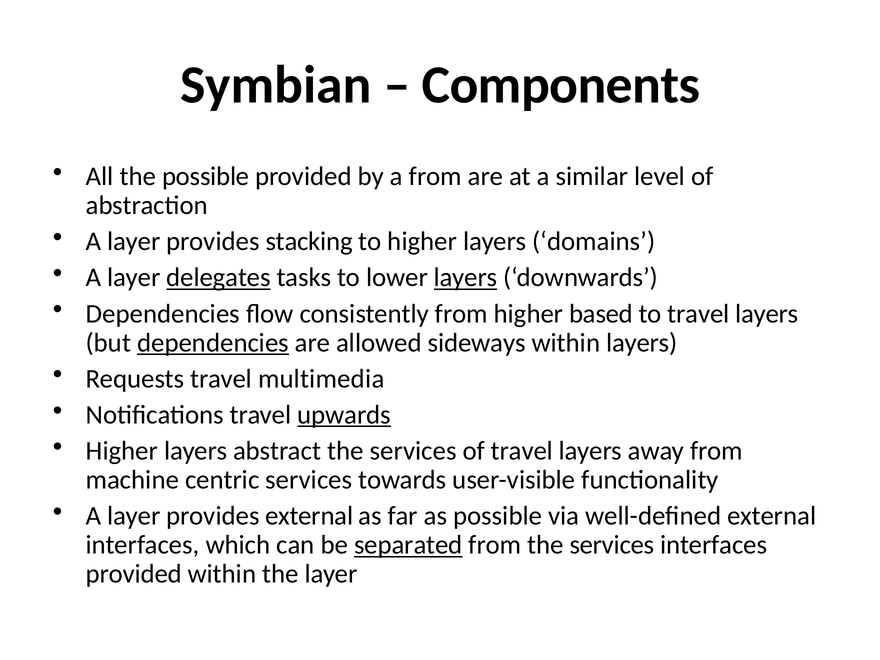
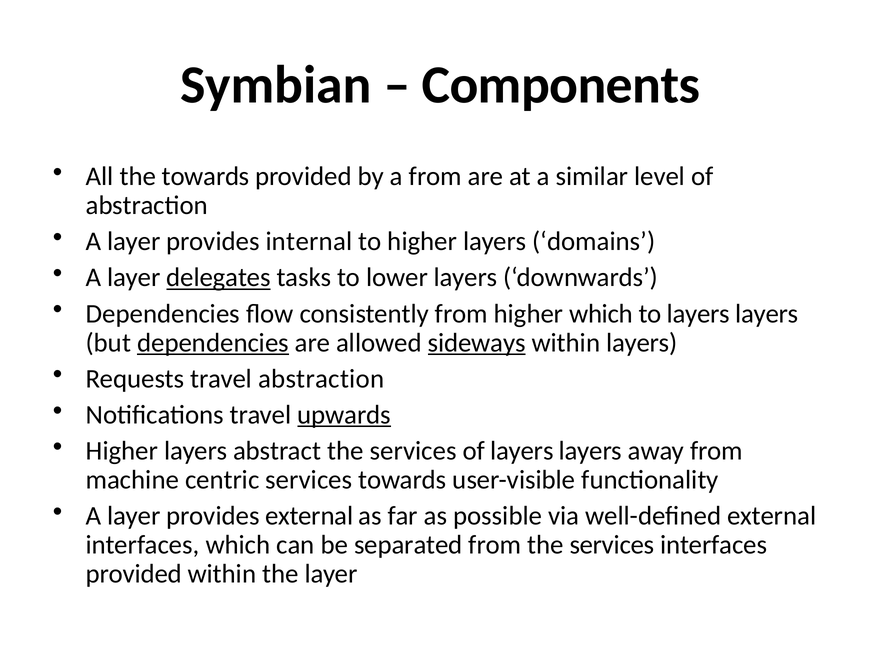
the possible: possible -> towards (206, 176)
stacking: stacking -> internal (309, 242)
layers underline: present -> none (466, 278)
higher based: based -> which (601, 314)
to travel: travel -> layers (698, 314)
sideways underline: none -> present (477, 343)
travel multimedia: multimedia -> abstraction (321, 379)
of travel: travel -> layers (522, 451)
separated underline: present -> none (408, 545)
